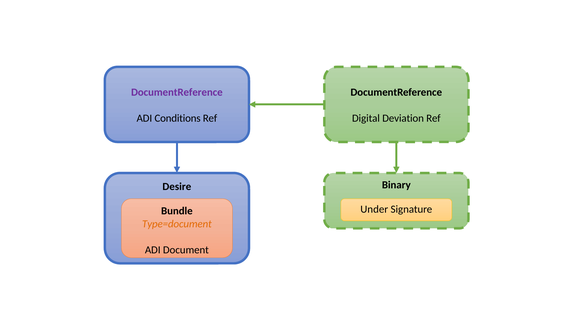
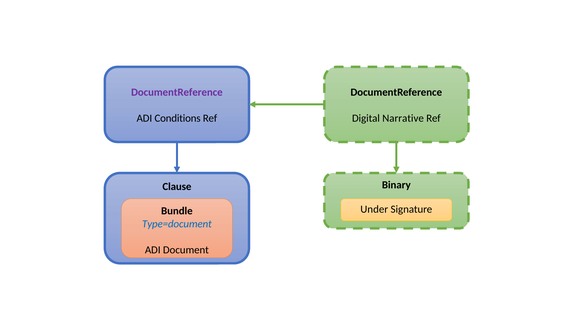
Deviation: Deviation -> Narrative (403, 118)
Desire: Desire -> Clause (177, 187)
Type=document colour: orange -> blue (177, 224)
